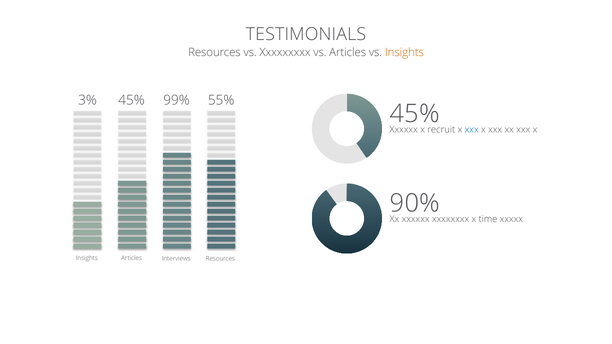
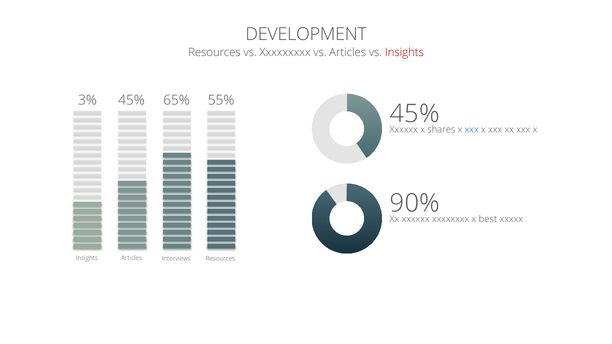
TESTIMONIALS: TESTIMONIALS -> DEVELOPMENT (306, 34)
Insights colour: orange -> red (404, 53)
99%: 99% -> 65% (177, 100)
recruit: recruit -> shares (441, 130)
time: time -> best (488, 219)
